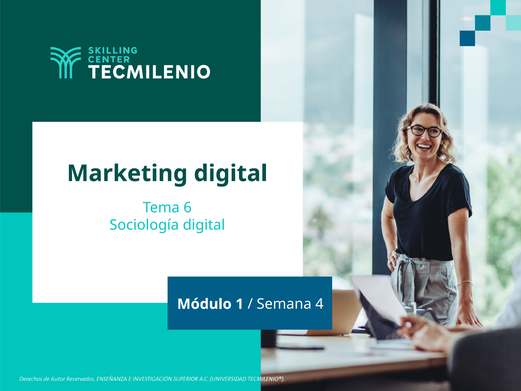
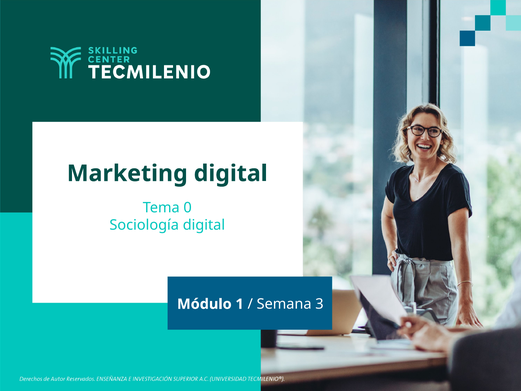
6: 6 -> 0 (188, 208)
4: 4 -> 3 (319, 304)
